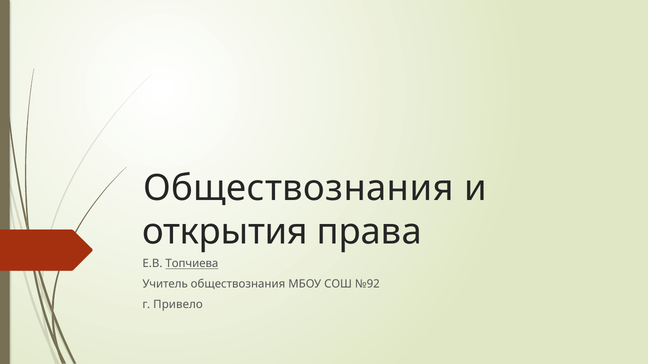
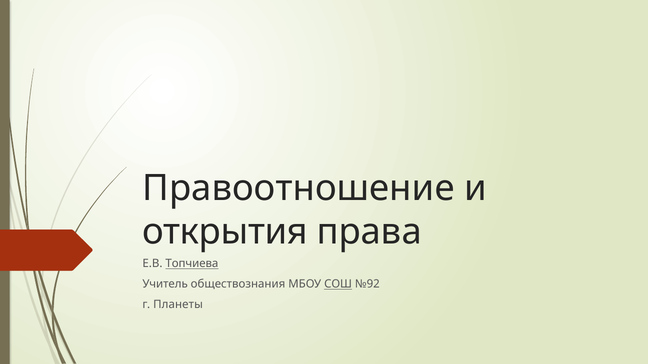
Обществознания: Обществознания -> Правоотношение (299, 188)
СОШ underline: none -> present (338, 285)
Привело: Привело -> Планеты (178, 305)
